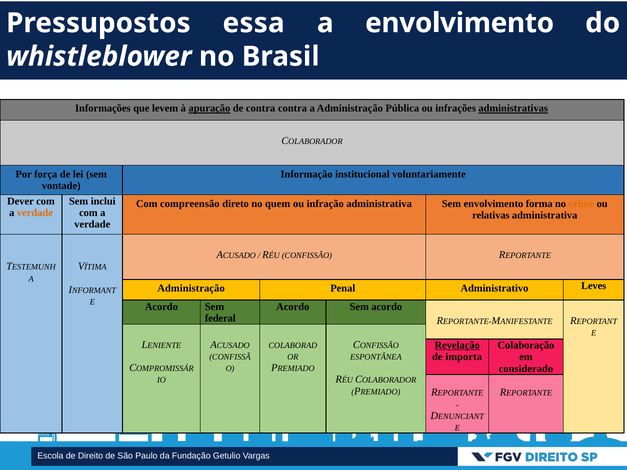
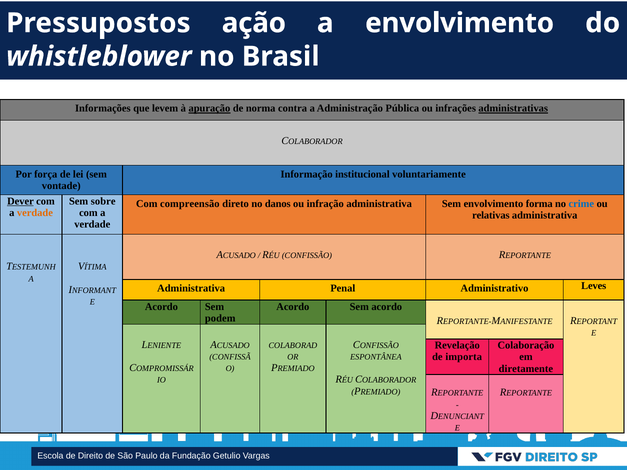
essa: essa -> ação (254, 23)
de contra: contra -> norma (261, 109)
Dever underline: none -> present (20, 201)
inclui: inclui -> sobre (103, 201)
quem: quem -> danos (278, 204)
crime colour: orange -> blue (581, 204)
Administração: Administração -> Administrativa (191, 289)
federal: federal -> podem (220, 318)
Revelação underline: present -> none (457, 346)
considerado: considerado -> diretamente (526, 369)
